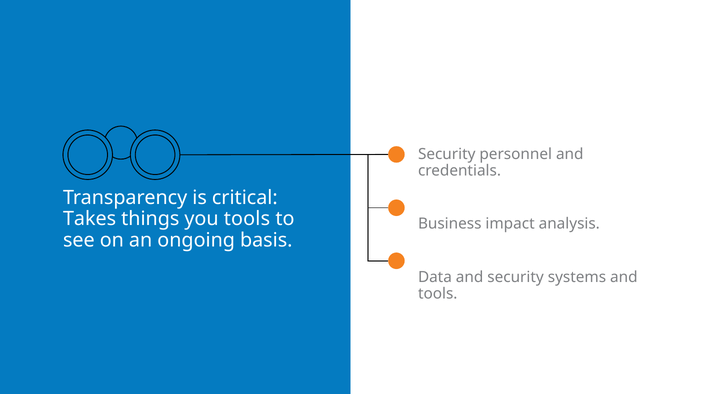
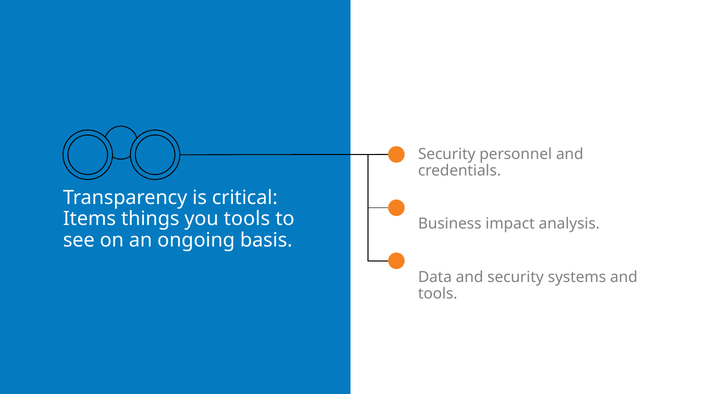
Takes: Takes -> Items (90, 219)
